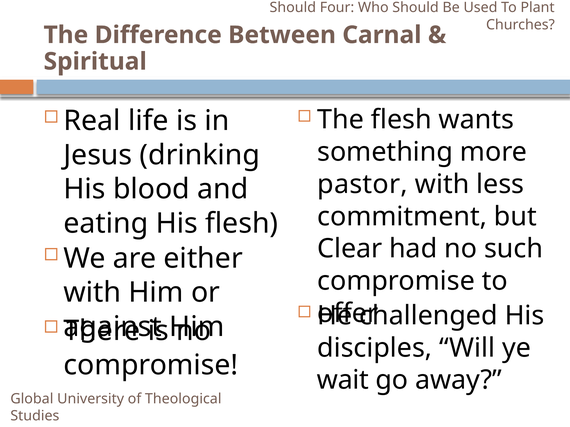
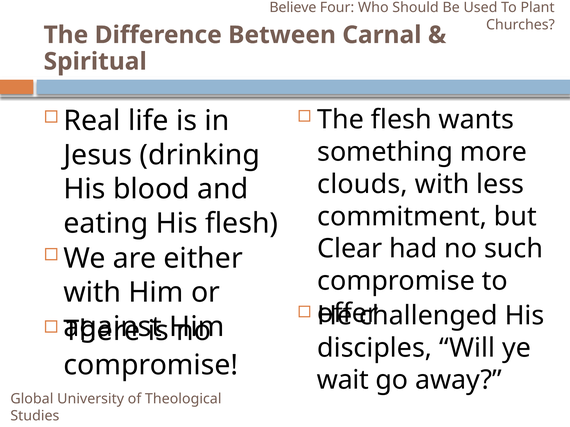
Should: Should -> Believe (293, 8)
pastor: pastor -> clouds (363, 184)
